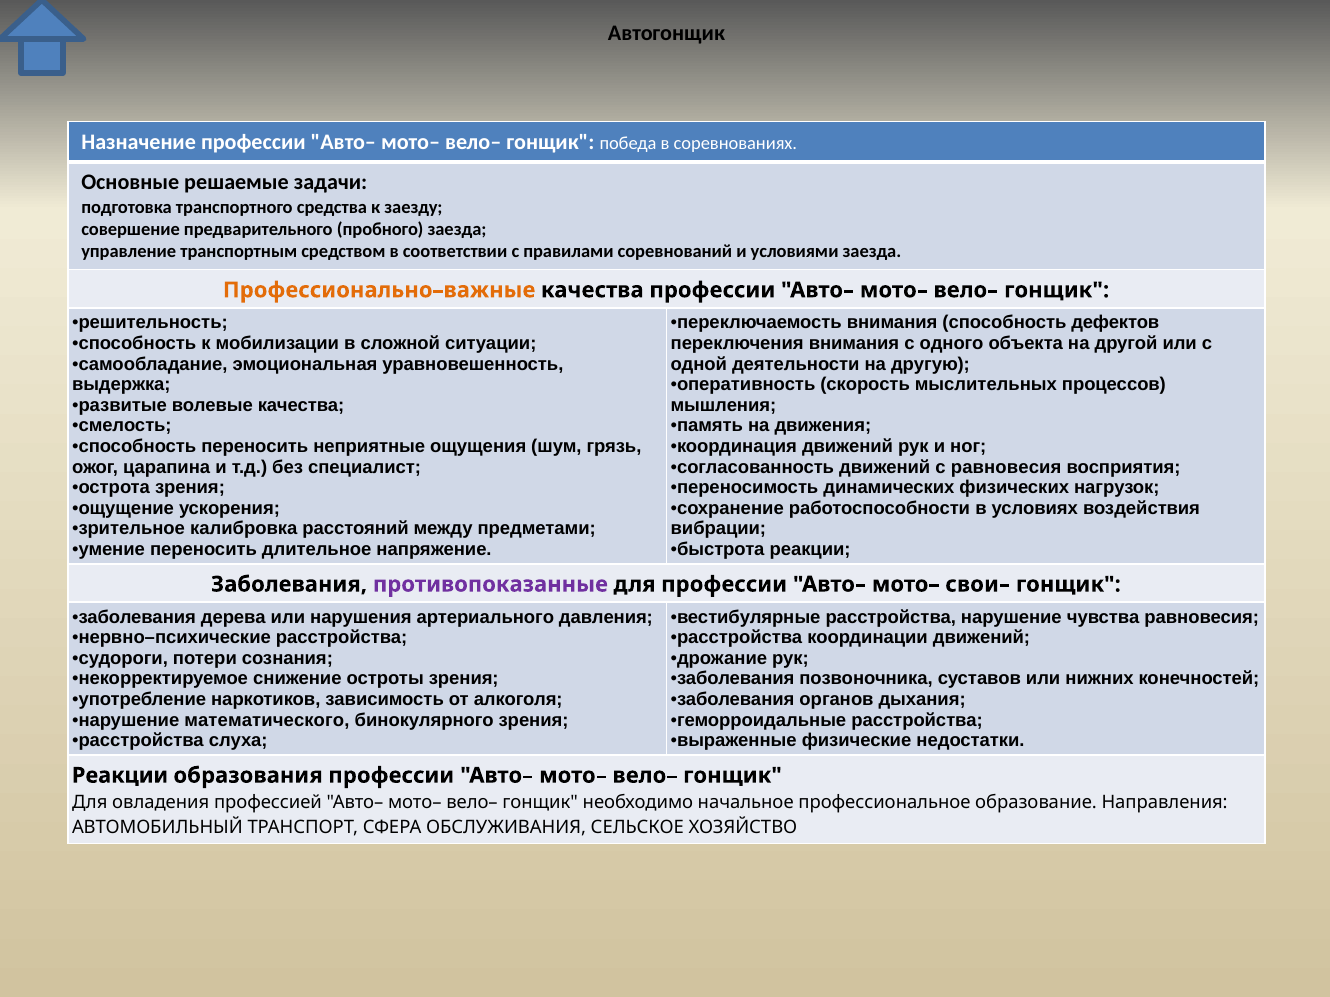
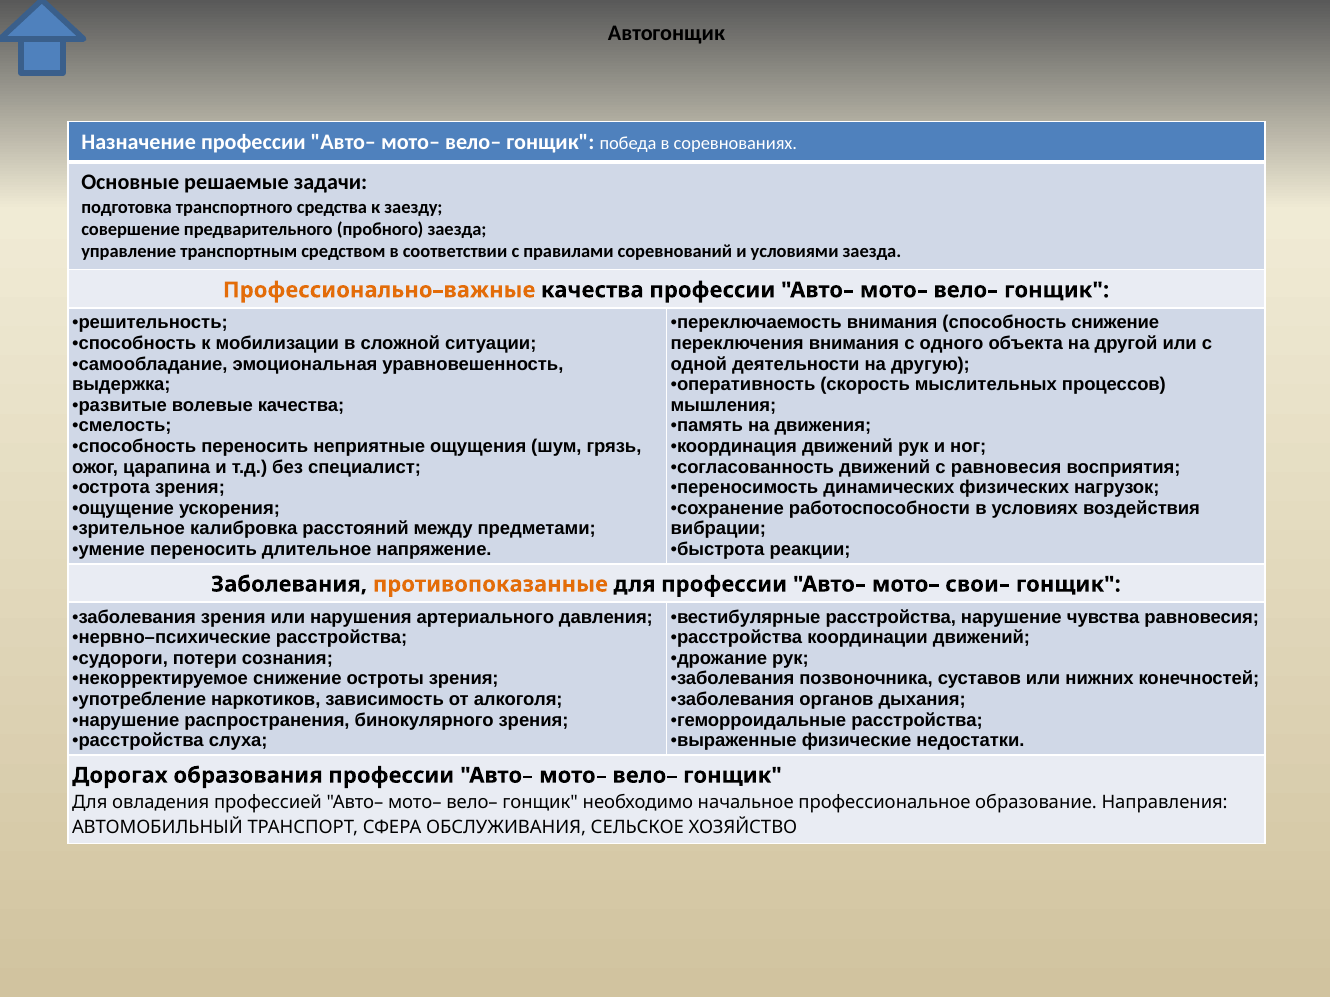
способность дефектов: дефектов -> снижение (1115, 323)
противопоказанные colour: purple -> orange (490, 585)
заболевания дерева: дерева -> зрения (233, 617)
математического: математического -> распространения (267, 720)
Реакции: Реакции -> Дорогах (120, 776)
